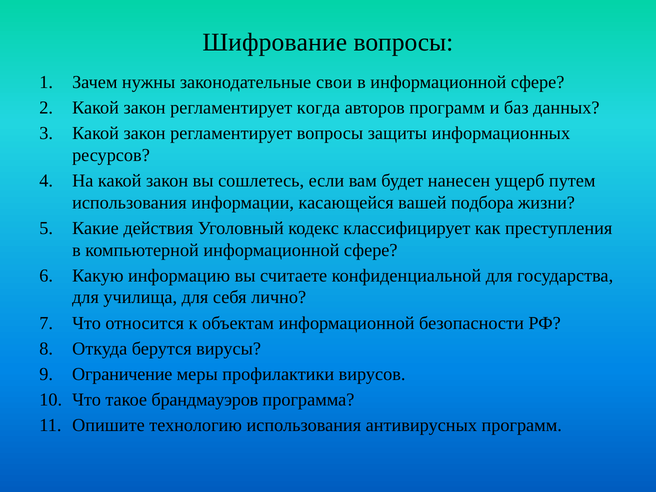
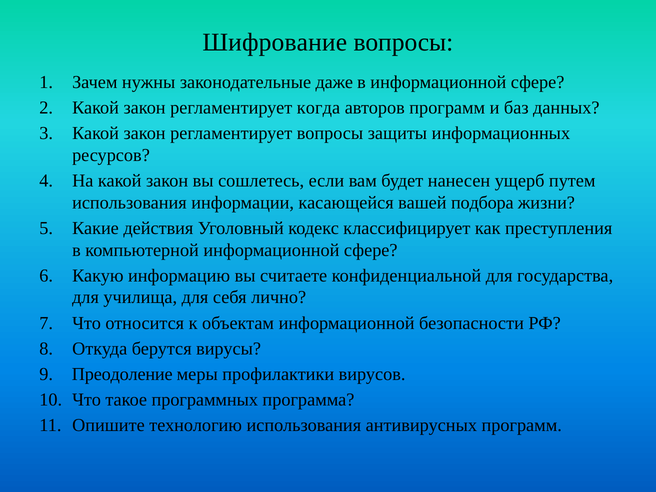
свои: свои -> даже (334, 82)
Ограничение: Ограничение -> Преодоление (122, 374)
брандмауэров: брандмауэров -> программных (205, 400)
